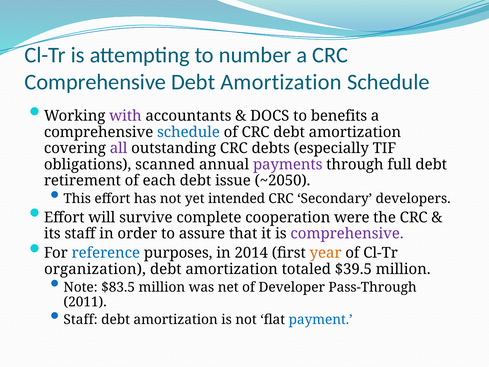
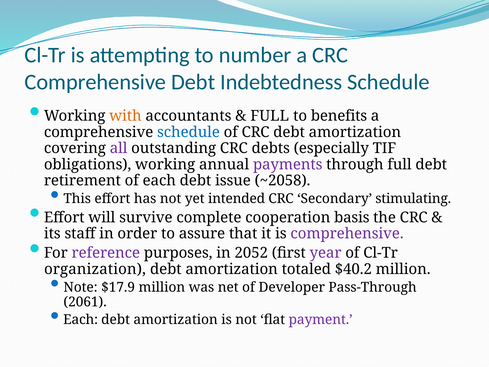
Comprehensive Debt Amortization: Amortization -> Indebtedness (281, 82)
with colour: purple -> orange (125, 116)
DOCS: DOCS -> FULL (270, 116)
obligations scanned: scanned -> working (165, 164)
~2050: ~2050 -> ~2058 (283, 180)
developers: developers -> stimulating (413, 199)
were: were -> basis (352, 217)
reference colour: blue -> purple (106, 253)
2014: 2014 -> 2052 (251, 253)
year colour: orange -> purple (326, 253)
$39.5: $39.5 -> $40.2 (353, 269)
$83.5: $83.5 -> $17.9 (118, 287)
2011: 2011 -> 2061 (85, 302)
Staff: Staff -> Each (81, 319)
payment colour: blue -> purple (321, 319)
